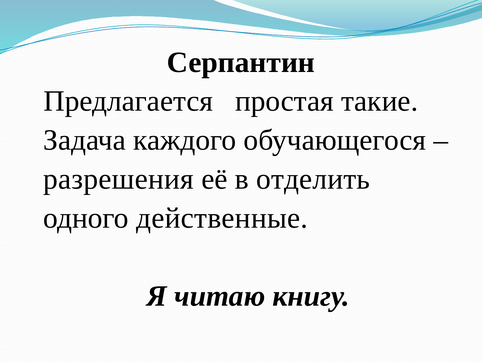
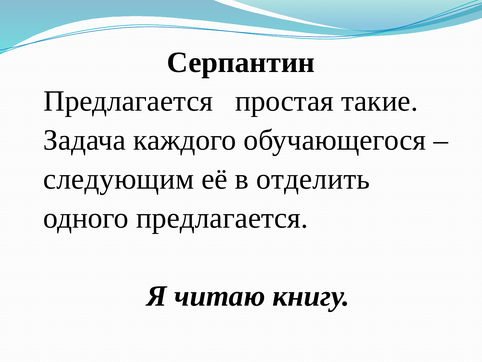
разрешения: разрешения -> следующим (119, 179)
одного действенные: действенные -> предлагается (222, 218)
